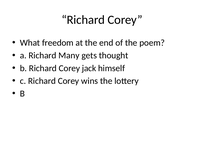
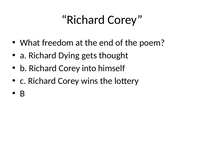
Many: Many -> Dying (69, 55)
jack: jack -> into (89, 68)
